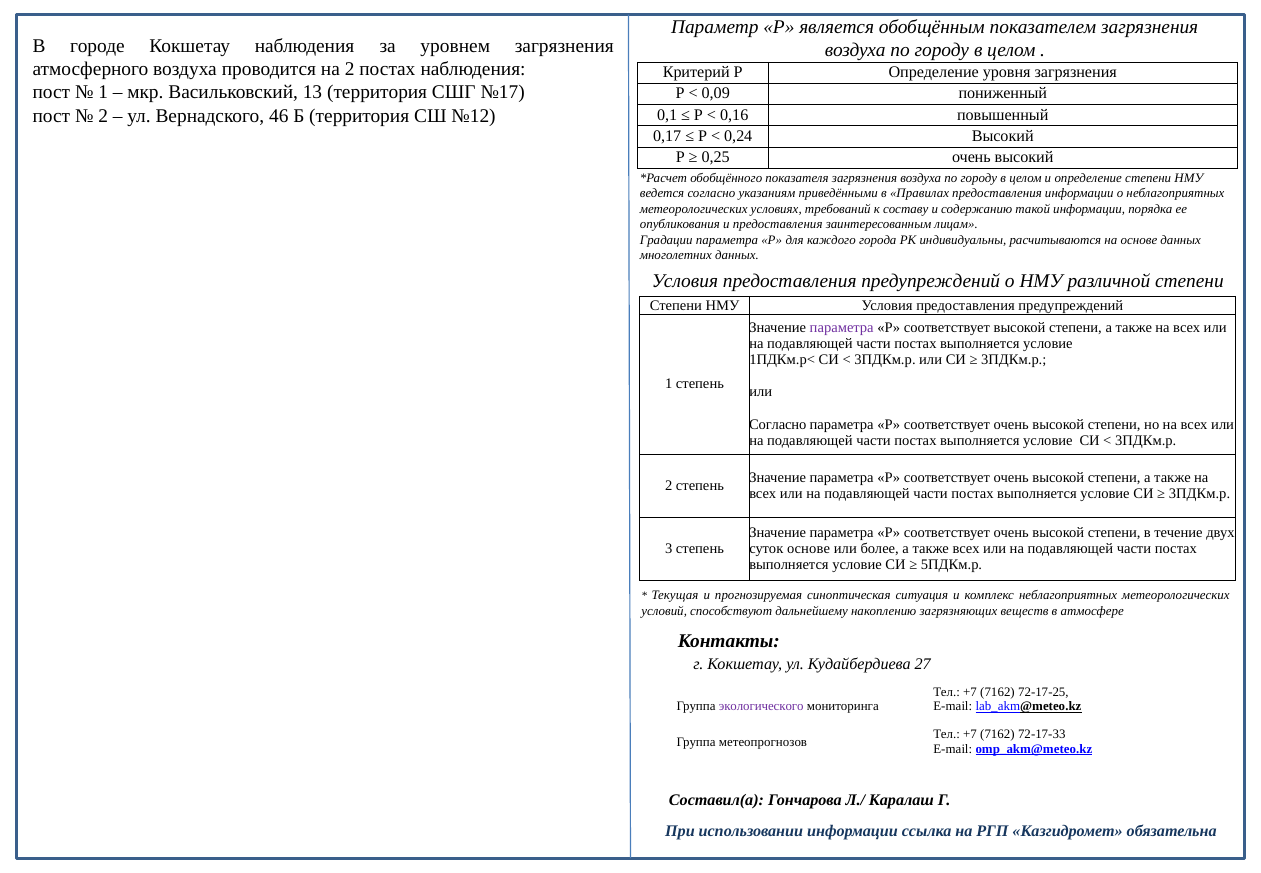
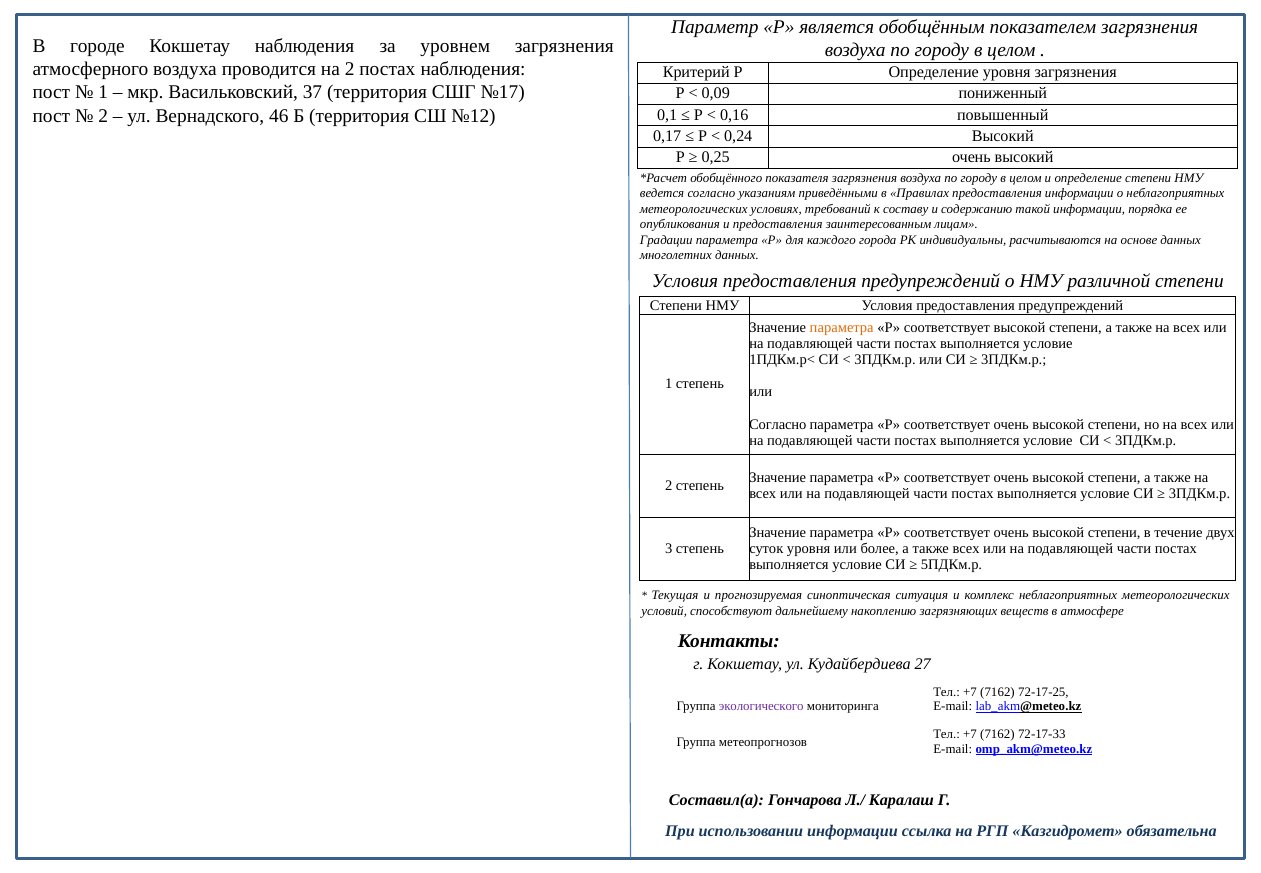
13: 13 -> 37 (313, 92)
параметра colour: purple -> orange (842, 328)
суток основе: основе -> уровня (809, 549)
